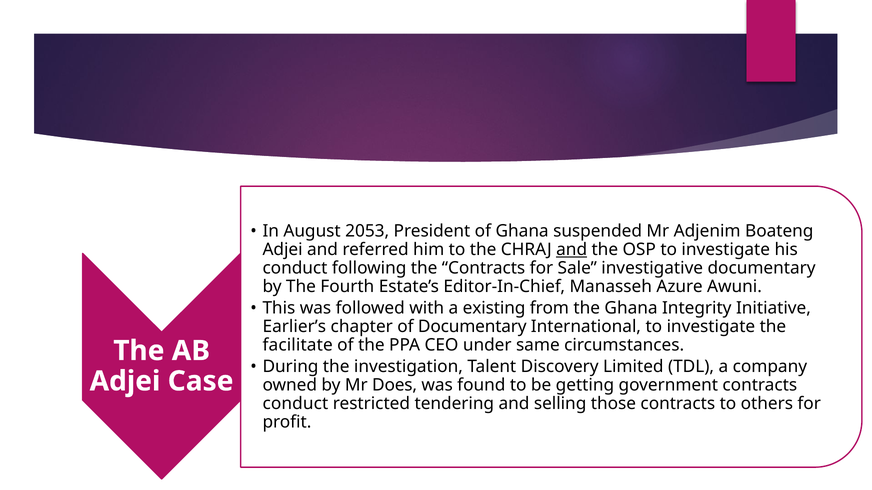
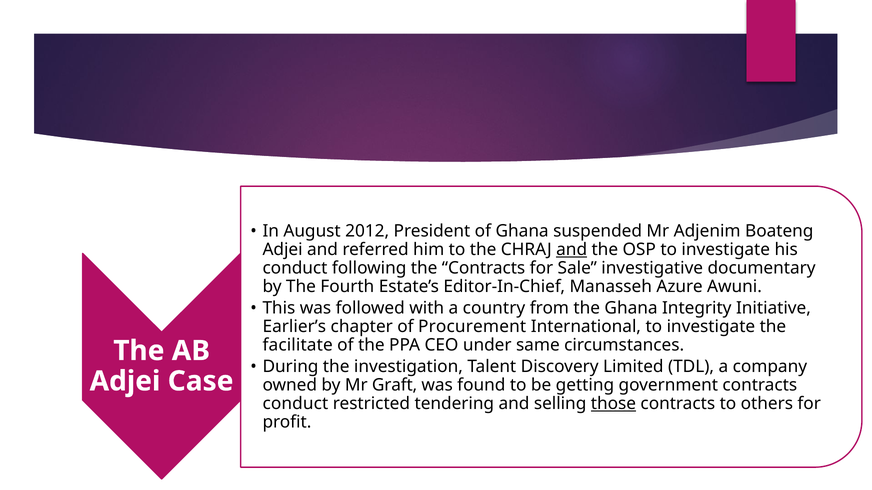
2053: 2053 -> 2012 (367, 231)
existing: existing -> country (494, 308)
of Documentary: Documentary -> Procurement (472, 327)
Does: Does -> Graft (395, 385)
those underline: none -> present (613, 404)
